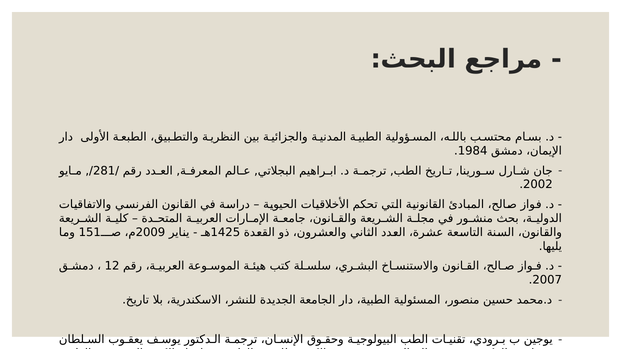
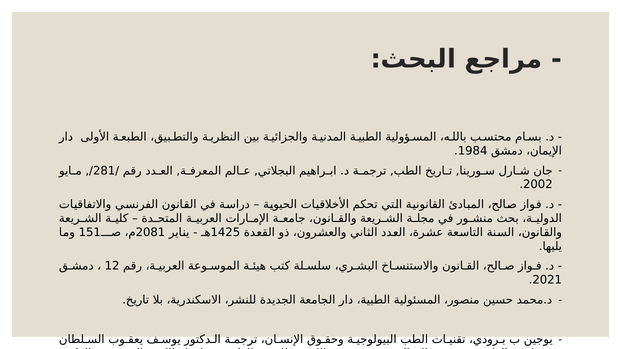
2009: 2009 -> 2081 (150, 233)
2007: 2007 -> 2021 (547, 280)
